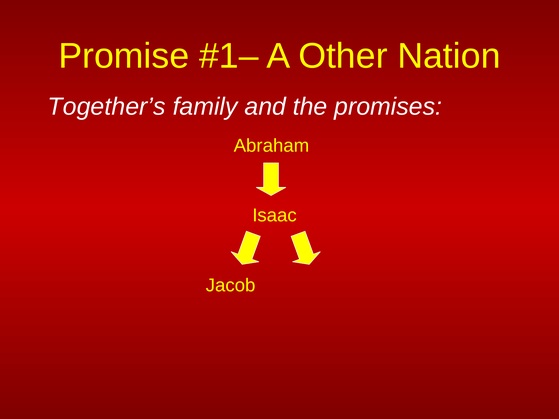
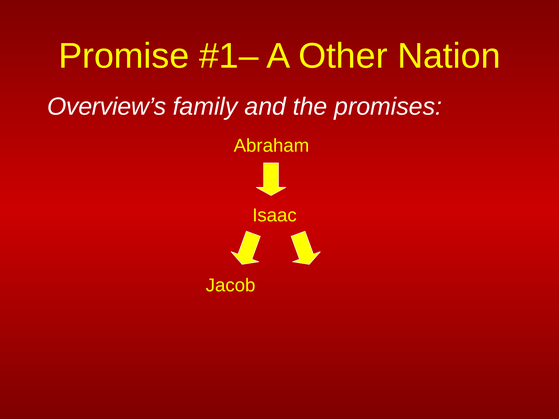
Together’s: Together’s -> Overview’s (107, 107)
